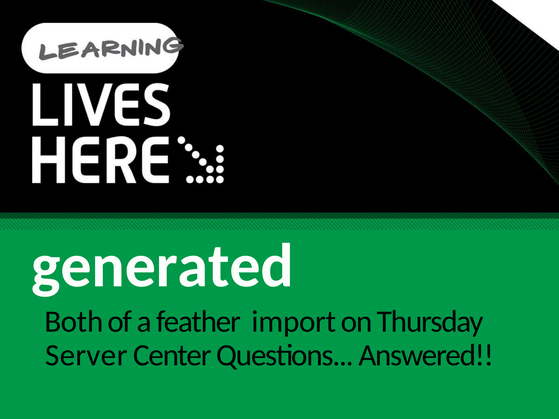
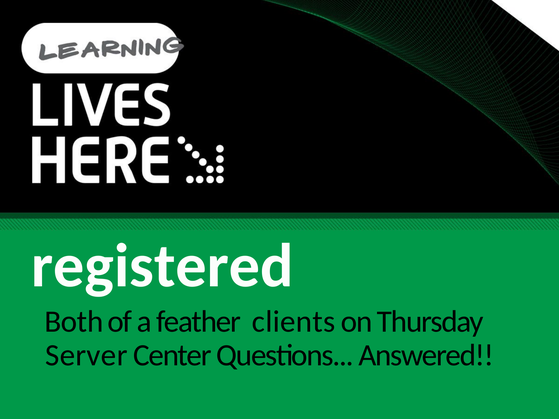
generated: generated -> registered (162, 266)
import: import -> clients (294, 322)
